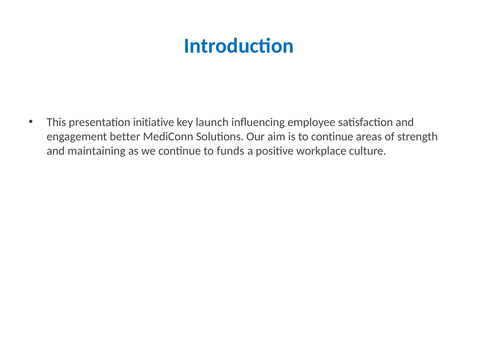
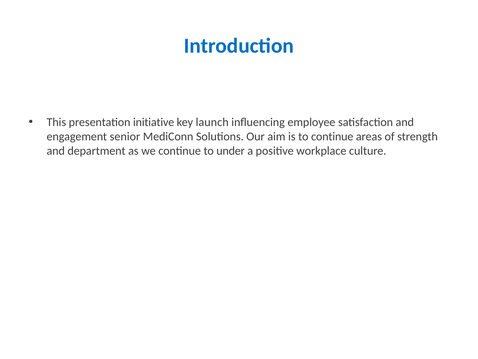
better: better -> senior (125, 136)
maintaining: maintaining -> department (97, 151)
funds: funds -> under (231, 151)
